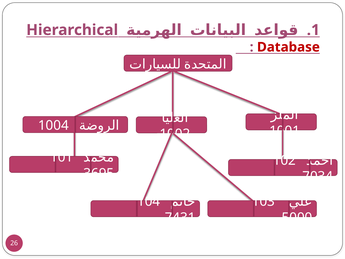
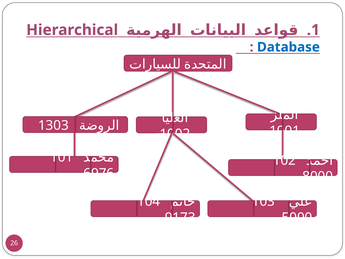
Database colour: red -> blue (288, 47)
1004: 1004 -> 1303 (53, 125)
3695: 3695 -> 6976 (99, 173)
7034: 7034 -> 8000 (318, 176)
7431: 7431 -> 9173 (180, 217)
